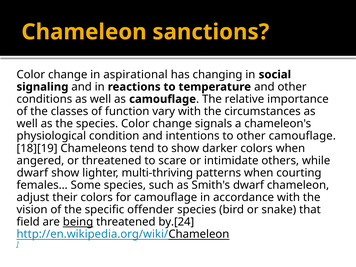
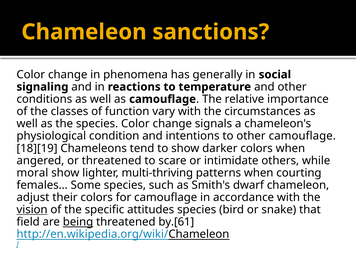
aspirational: aspirational -> phenomena (136, 75)
changing: changing -> generally (218, 75)
dwarf: dwarf -> moral (32, 173)
vision underline: none -> present (32, 210)
offender: offender -> attitudes (151, 210)
by.[24: by.[24 -> by.[61 (176, 222)
